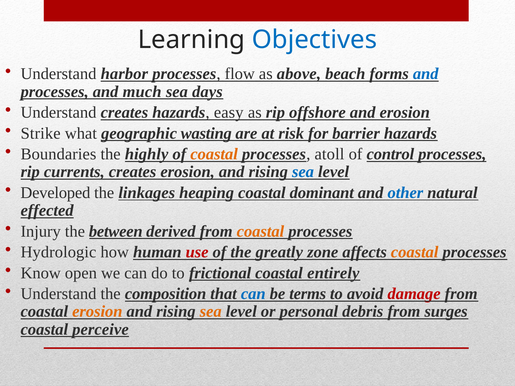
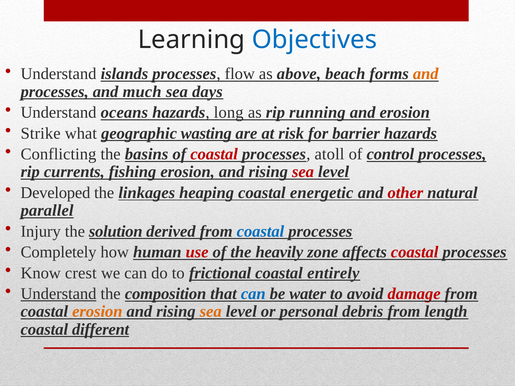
harbor: harbor -> islands (124, 74)
and colour: blue -> orange (426, 74)
Understand creates: creates -> oceans (124, 113)
easy: easy -> long (229, 113)
offshore: offshore -> running (317, 113)
Boundaries: Boundaries -> Conflicting (58, 154)
highly: highly -> basins (147, 154)
coastal colour: orange -> red (214, 154)
currents creates: creates -> fishing (132, 172)
sea colour: blue -> red (303, 172)
dominant: dominant -> energetic (322, 193)
other colour: blue -> red (405, 193)
effected: effected -> parallel (47, 211)
between: between -> solution (116, 231)
coastal colour: orange -> blue (260, 231)
Hydrologic: Hydrologic -> Completely (59, 252)
greatly: greatly -> heavily (279, 252)
coastal colour: orange -> red (415, 252)
open: open -> crest (81, 273)
Understand underline: none -> present (59, 294)
terms: terms -> water (308, 294)
surges: surges -> length (446, 312)
perceive: perceive -> different (101, 329)
